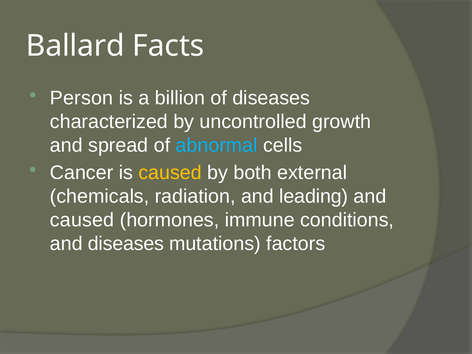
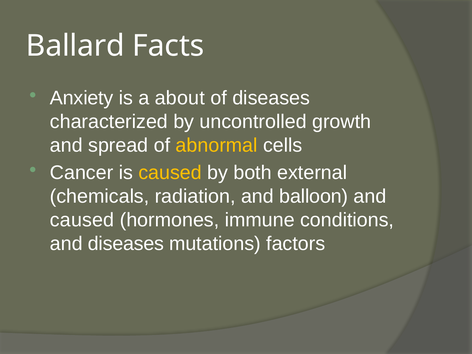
Person: Person -> Anxiety (82, 98)
billion: billion -> about (180, 98)
abnormal colour: light blue -> yellow (217, 145)
leading: leading -> balloon (314, 196)
